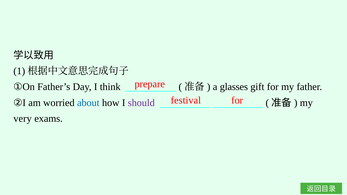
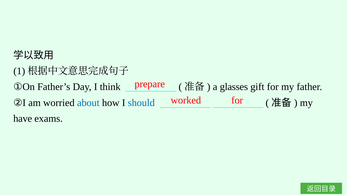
festival: festival -> worked (186, 100)
should colour: purple -> blue (141, 103)
very: very -> have (23, 119)
